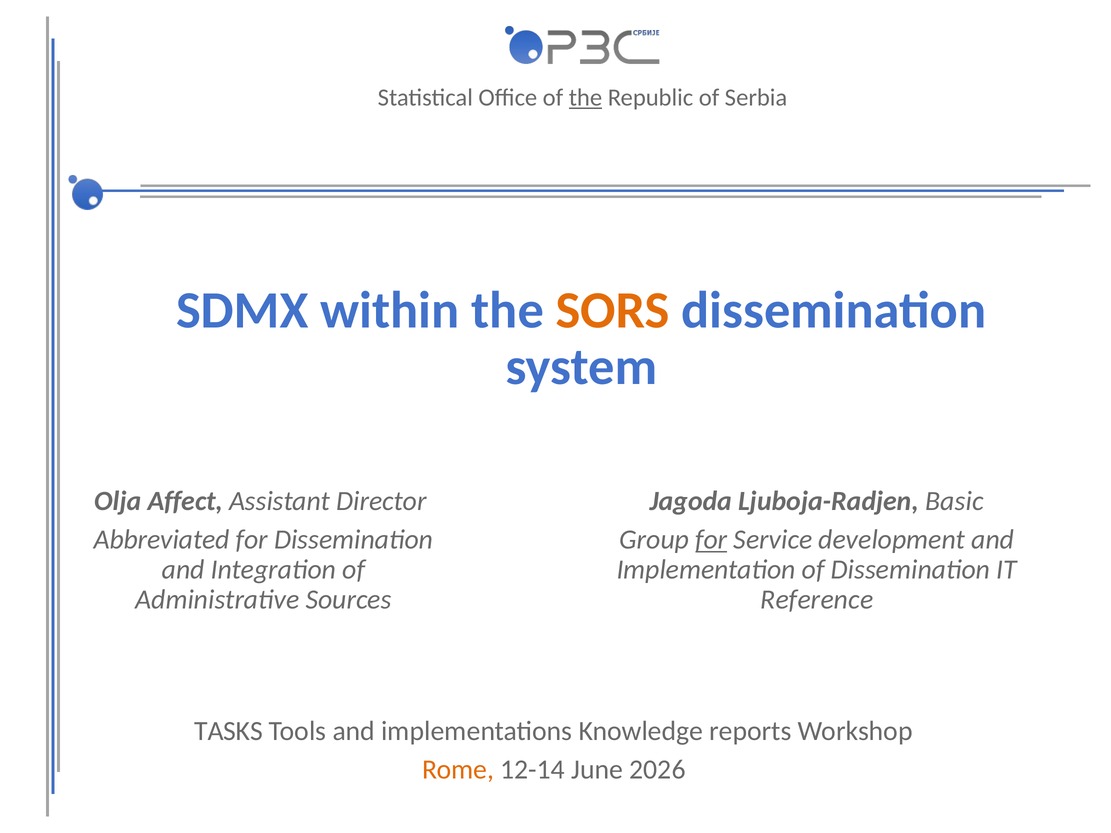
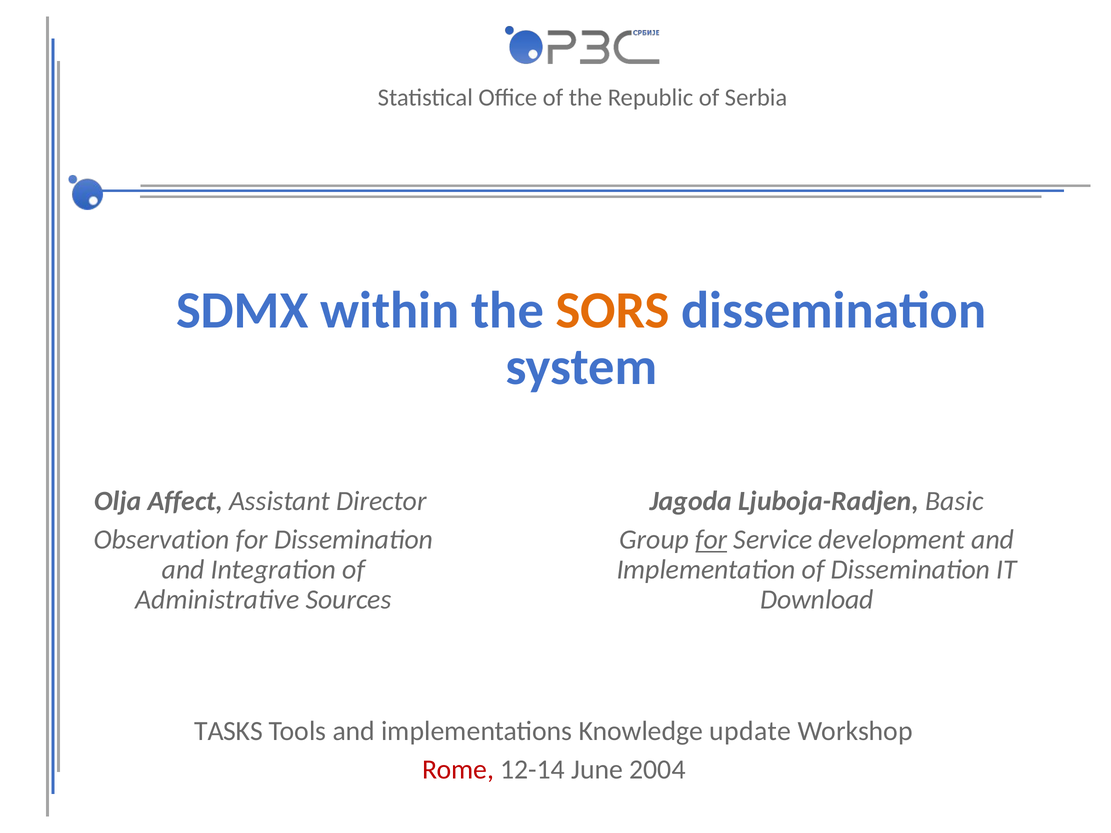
the underline: present -> none (585, 98)
Abbreviated: Abbreviated -> Observation (162, 540)
Reference: Reference -> Download (817, 600)
reports: reports -> update (750, 731)
Rome colour: orange -> red (458, 770)
2026: 2026 -> 2004 (657, 770)
